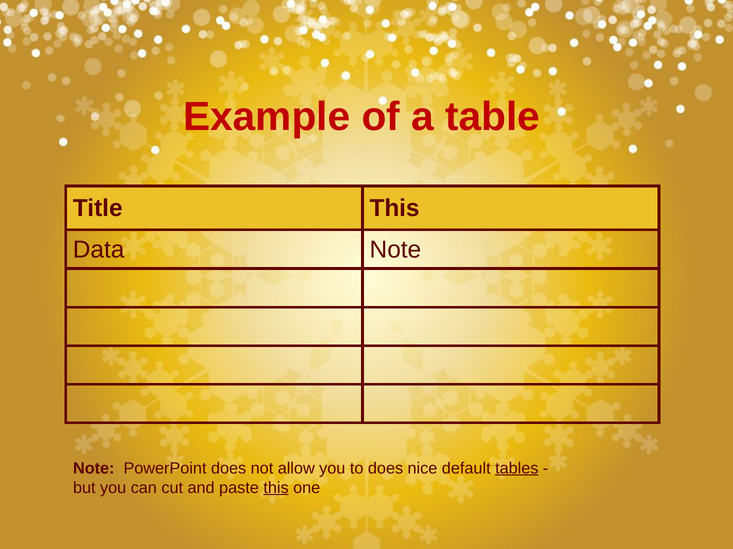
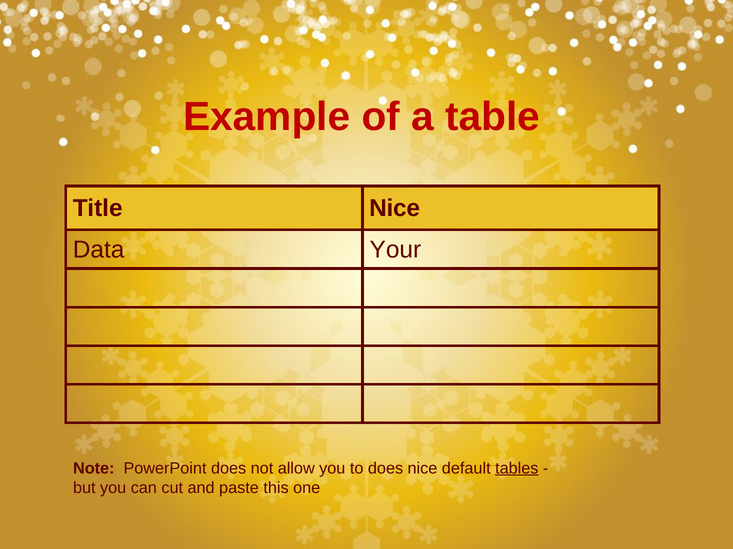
Title This: This -> Nice (395, 209)
Data Note: Note -> Your (395, 250)
this underline: present -> none (276, 488)
